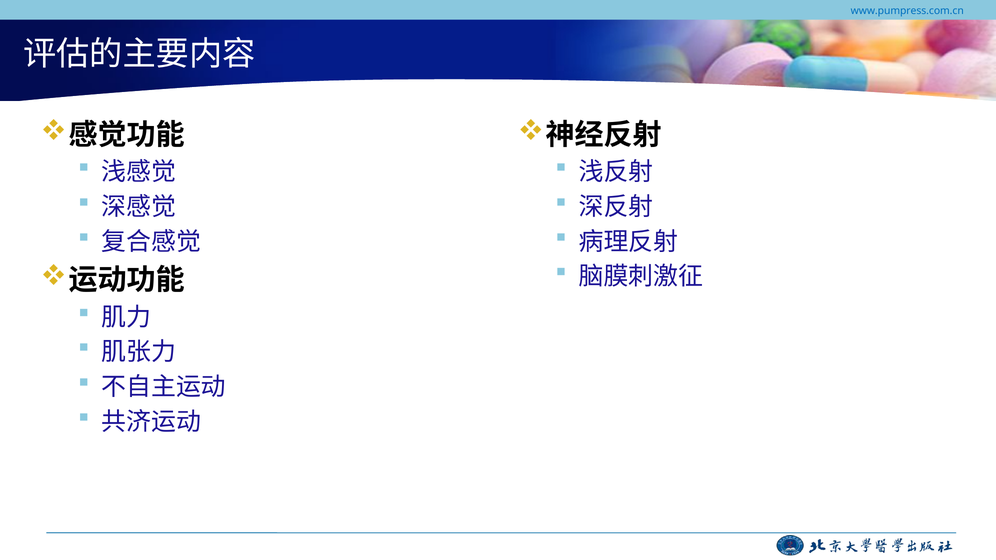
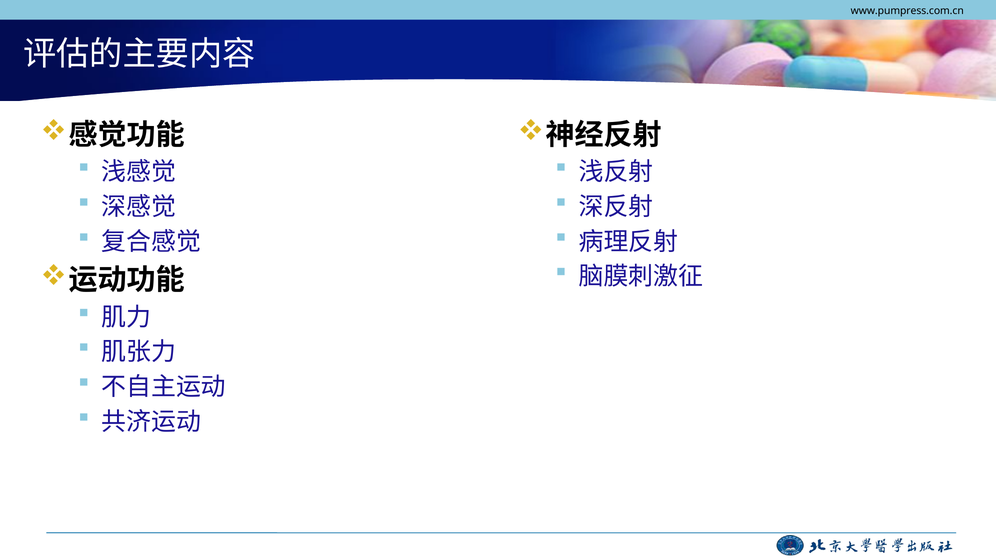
www.pumpress.com.cn colour: blue -> black (907, 11)
